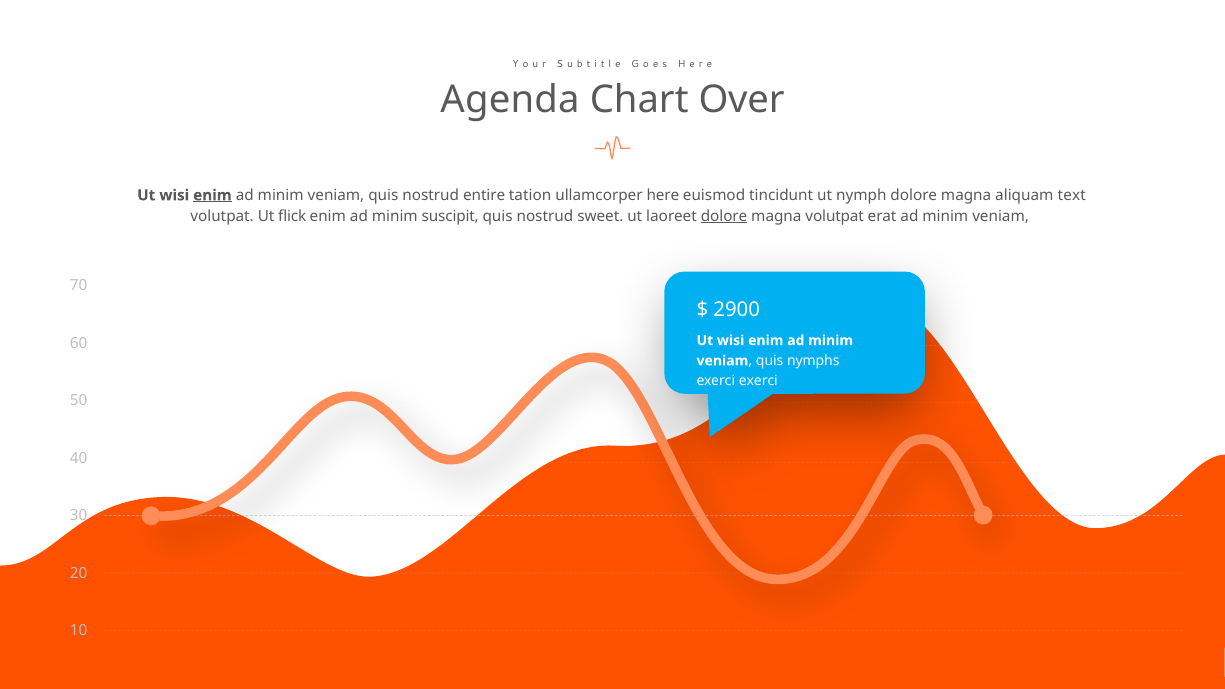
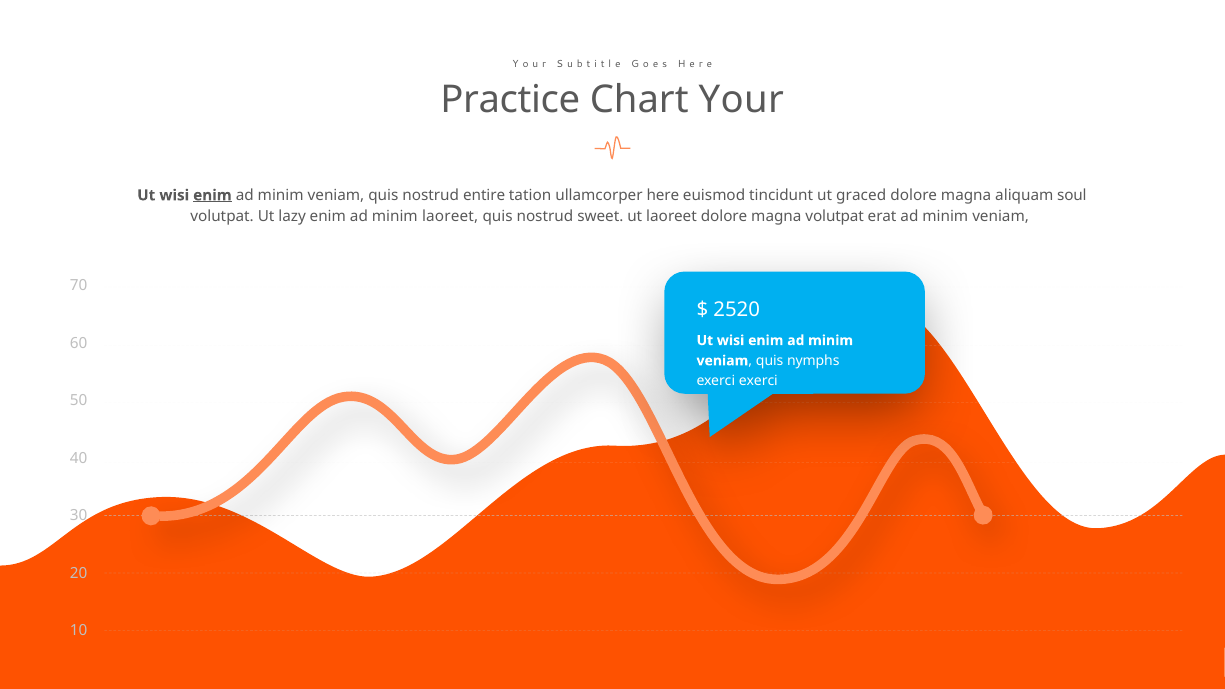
Agenda: Agenda -> Practice (510, 100)
Over: Over -> Your (741, 100)
nymph: nymph -> graced (861, 195)
text: text -> soul (1072, 195)
flick: flick -> lazy (292, 216)
minim suscipit: suscipit -> laoreet (450, 216)
dolore underline: present -> none (724, 216)
2900: 2900 -> 2520 (737, 309)
